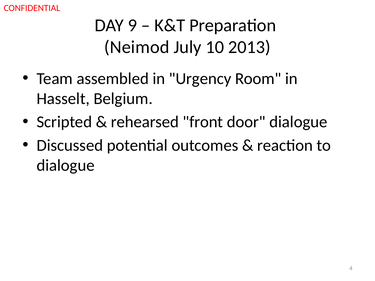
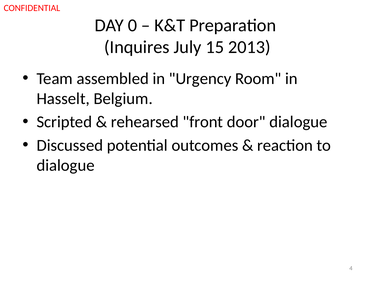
9: 9 -> 0 (132, 25)
Neimod: Neimod -> Inquires (137, 47)
10: 10 -> 15 (215, 47)
